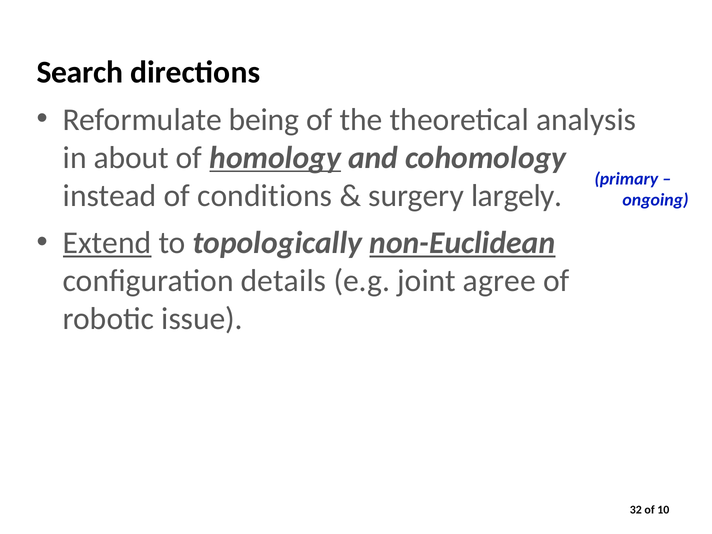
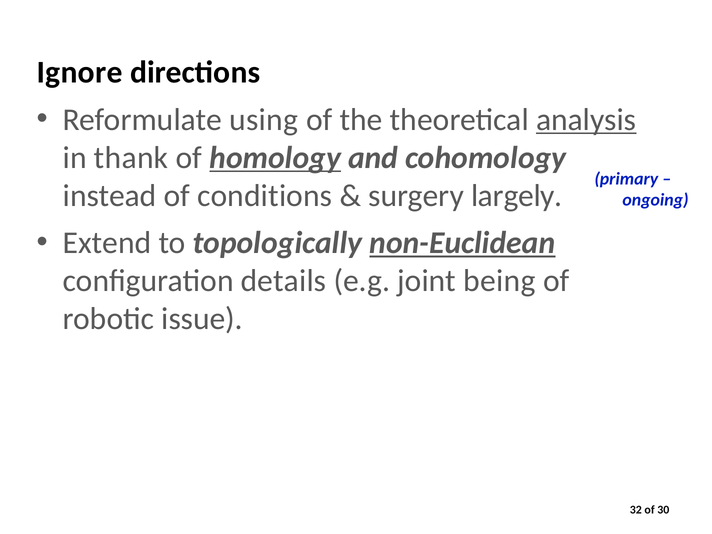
Search: Search -> Ignore (80, 72)
being: being -> using (264, 120)
analysis underline: none -> present (586, 120)
about: about -> thank (131, 158)
Extend underline: present -> none (107, 243)
agree: agree -> being (499, 281)
10: 10 -> 30 (663, 510)
